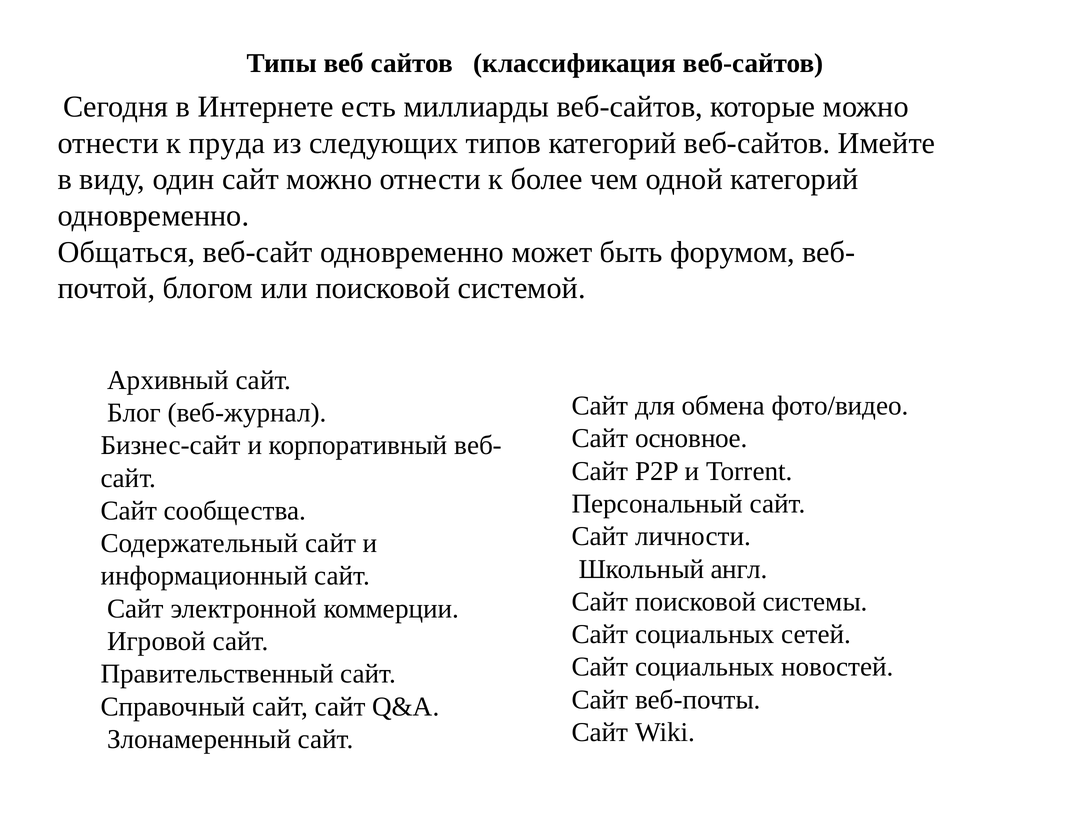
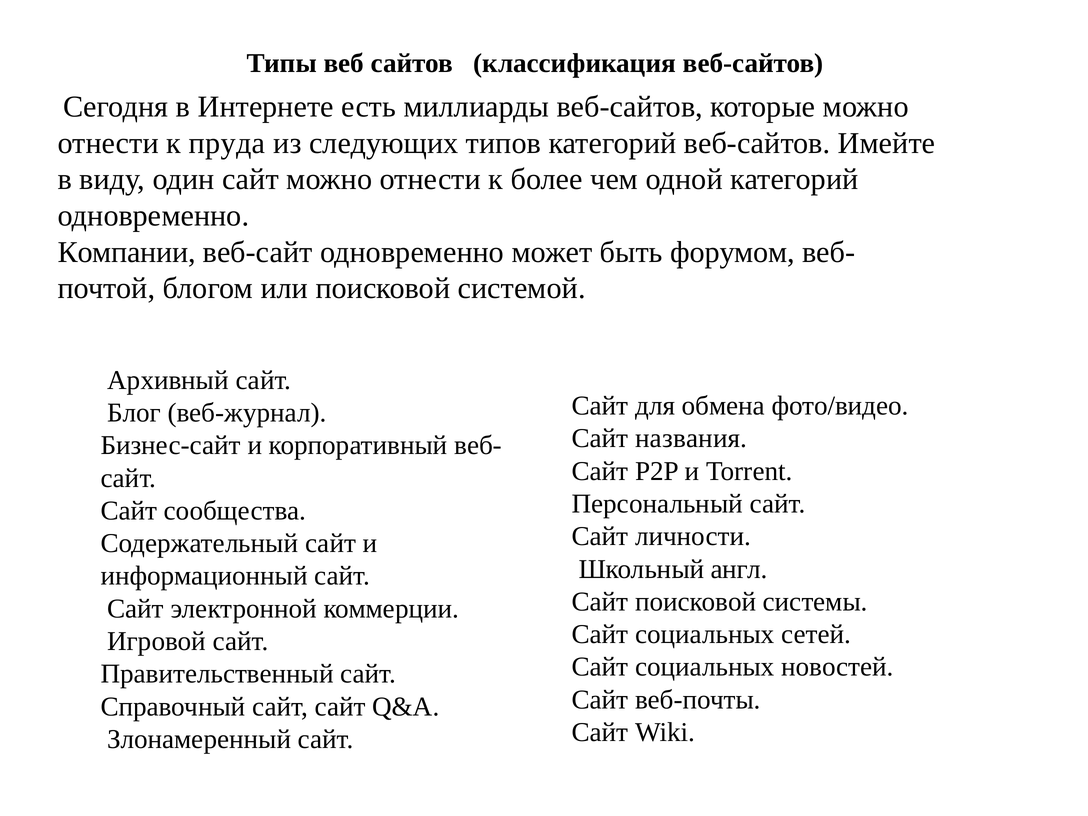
Общаться: Общаться -> Компании (127, 252)
основное: основное -> названия (691, 438)
